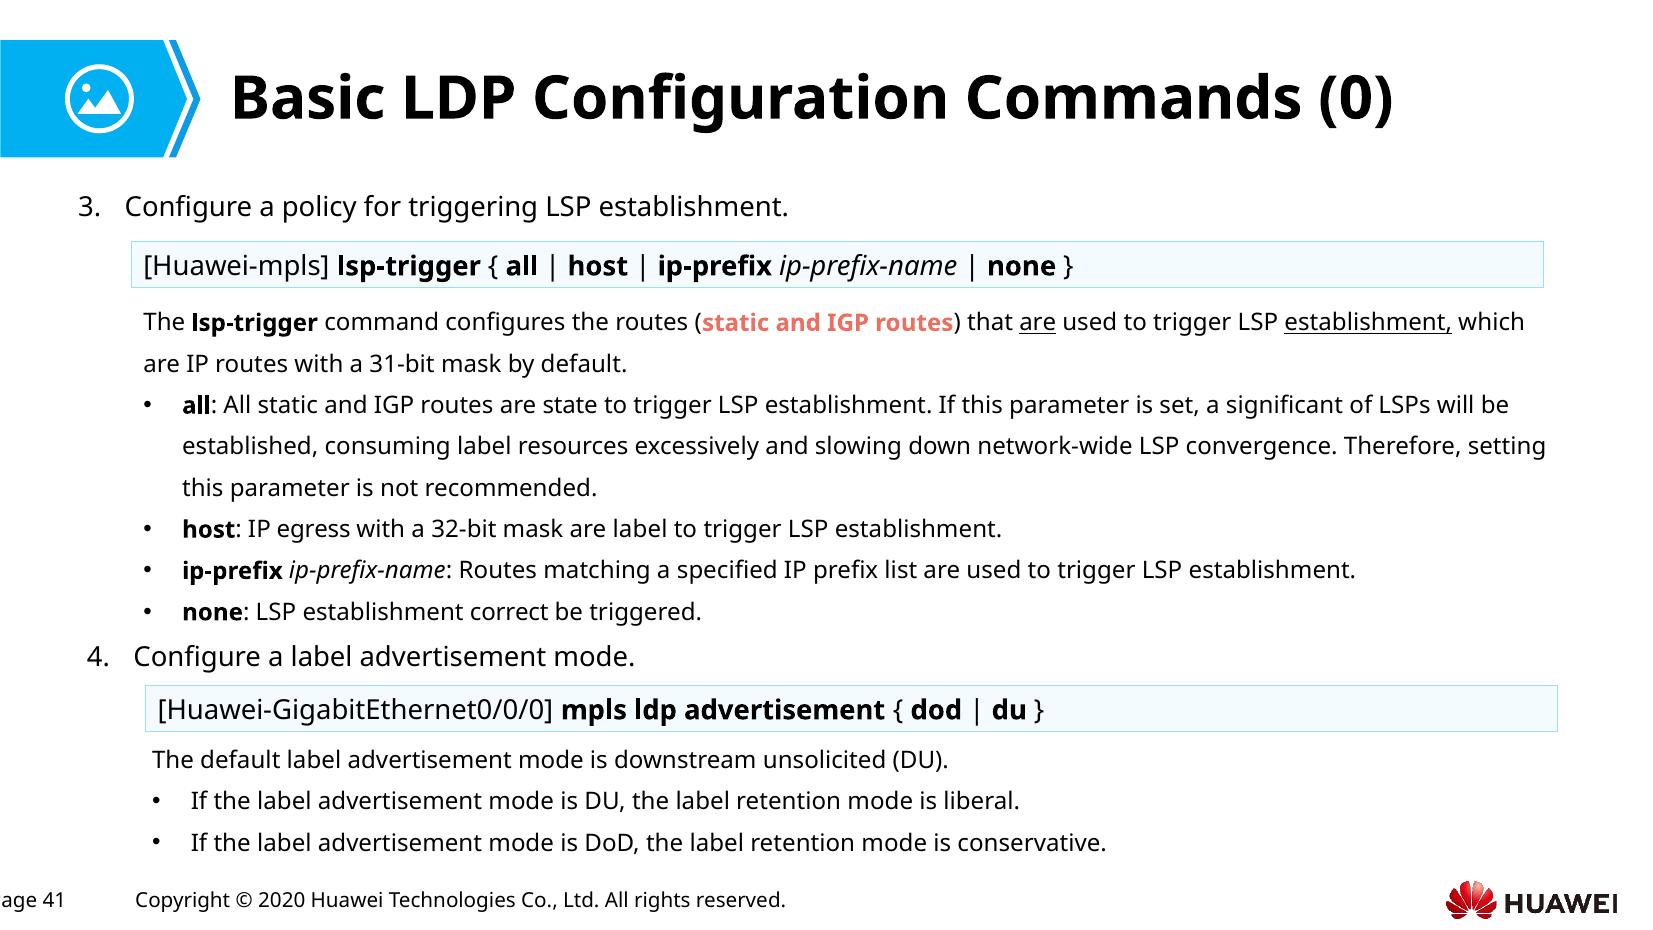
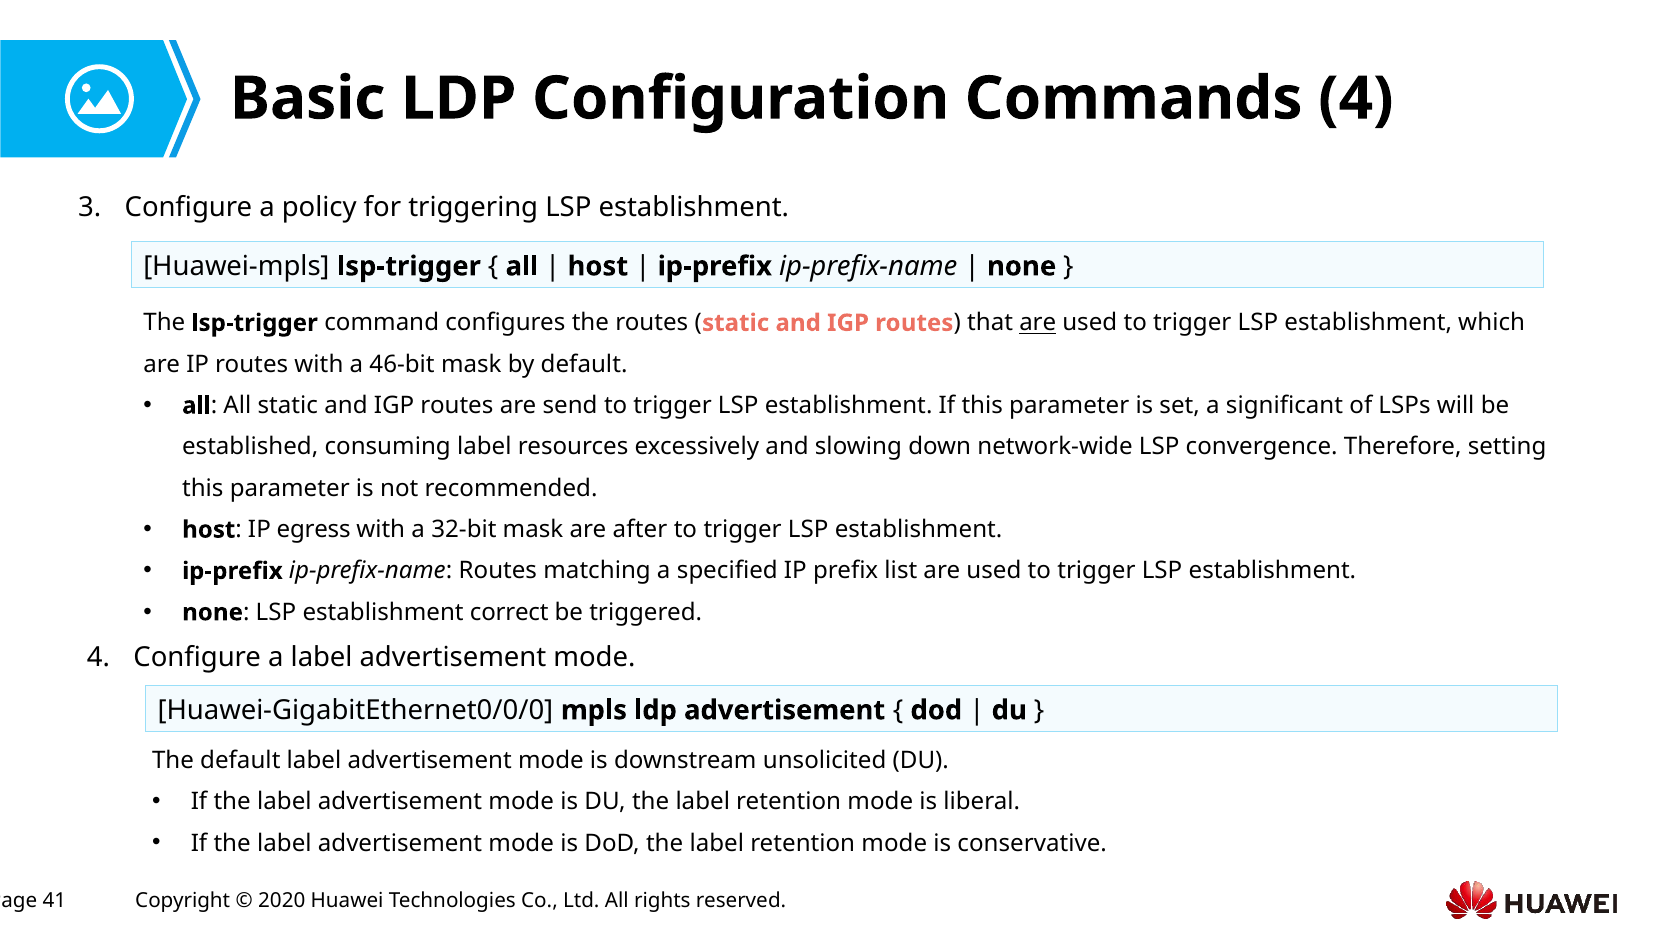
Commands 0: 0 -> 4 (1356, 99)
establishment underline: present -> none (1368, 323)
31-bit: 31-bit -> 46-bit (402, 364)
state: state -> send (570, 406)
are label: label -> after (640, 530)
